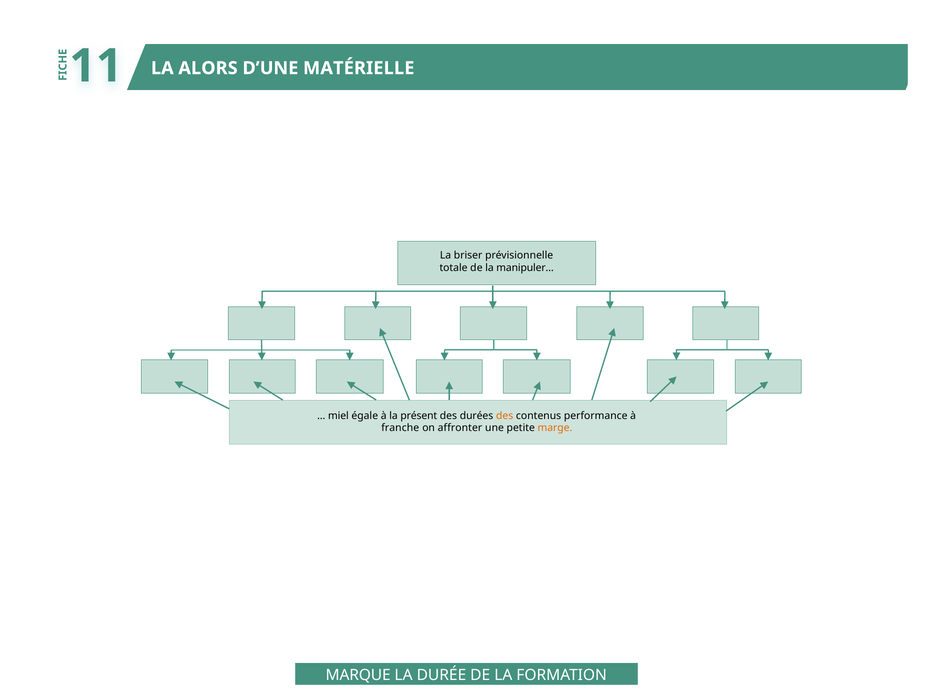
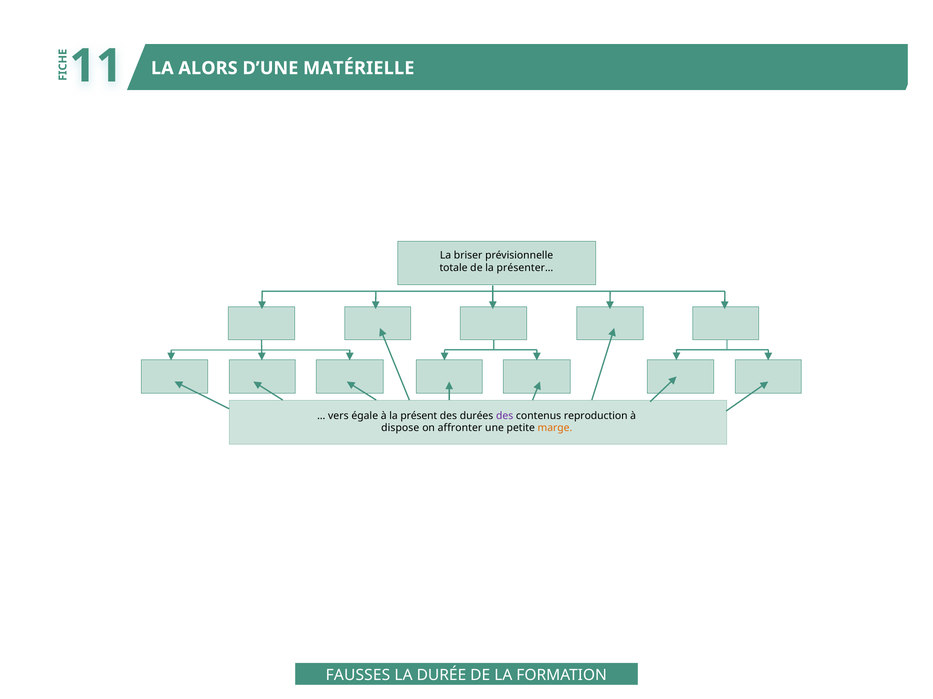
manipuler…: manipuler… -> présenter… (525, 268)
miel: miel -> vers (338, 416)
des colour: orange -> purple (505, 416)
performance: performance -> reproduction (596, 416)
franche: franche -> dispose (400, 429)
MARQUE: MARQUE -> FAUSSES (358, 676)
